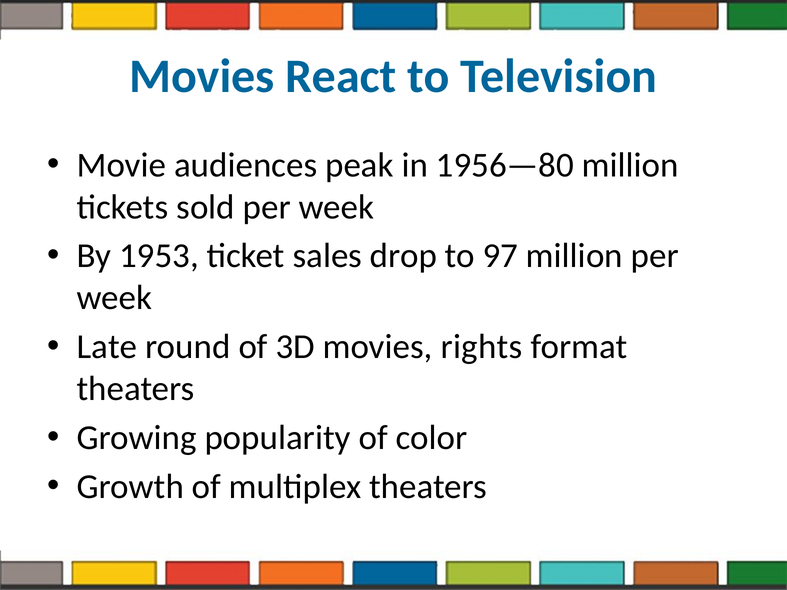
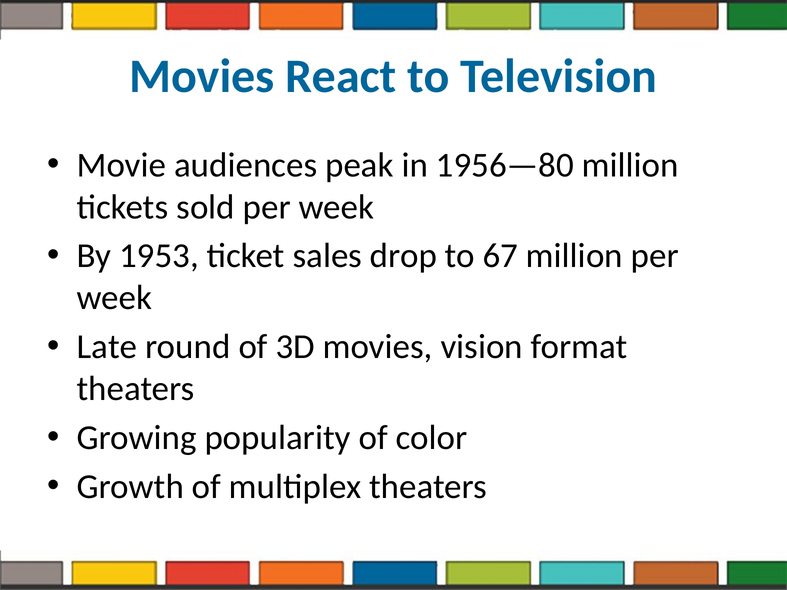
97: 97 -> 67 (500, 256)
rights: rights -> vision (482, 347)
